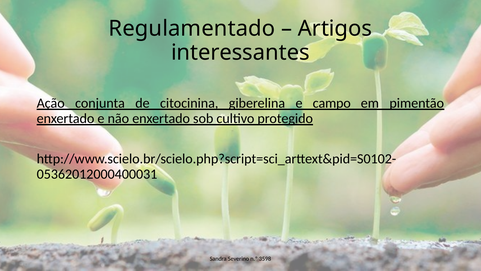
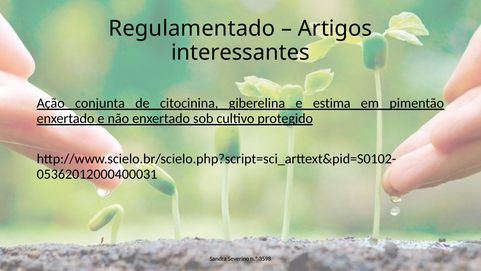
campo: campo -> estima (332, 103)
